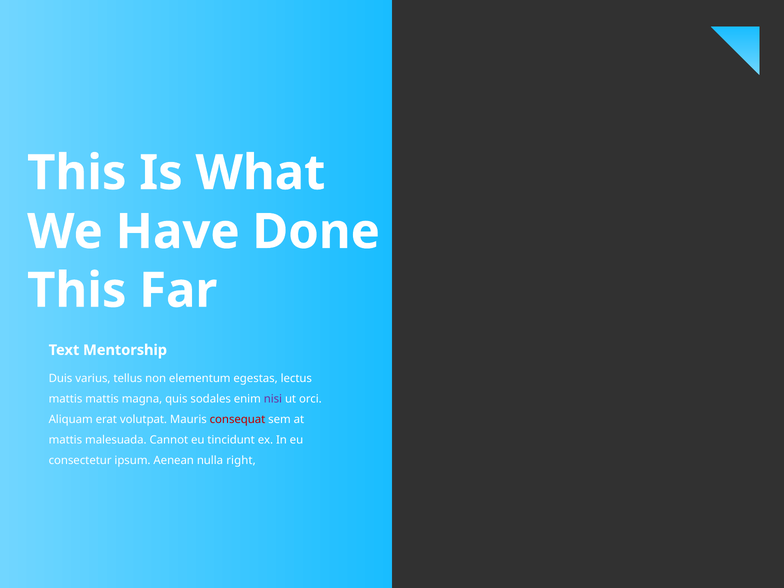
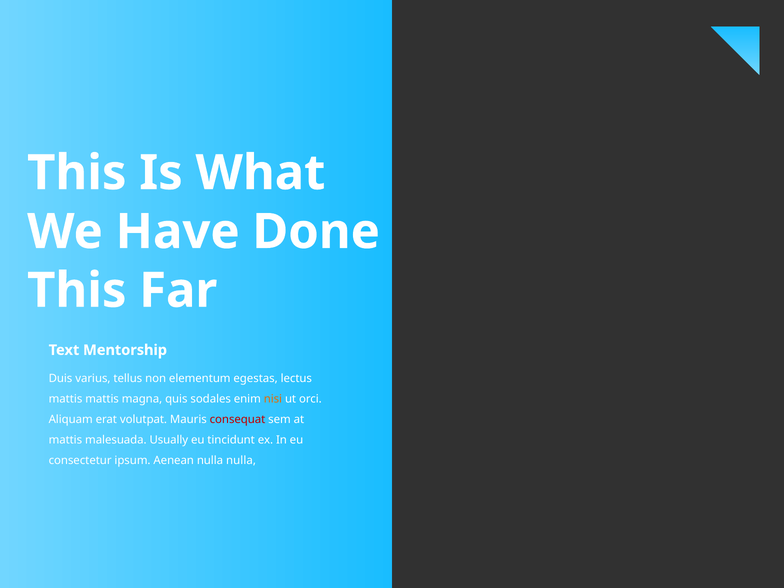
nisi colour: purple -> orange (273, 399)
Cannot: Cannot -> Usually (169, 440)
nulla right: right -> nulla (241, 461)
